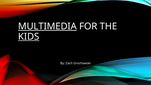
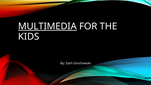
KIDS underline: present -> none (29, 37)
